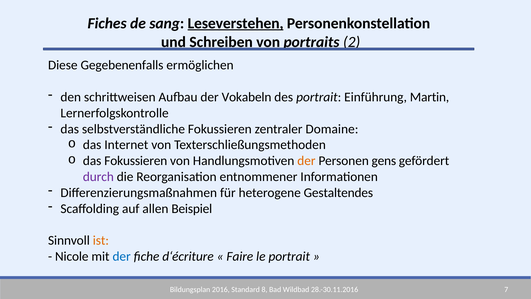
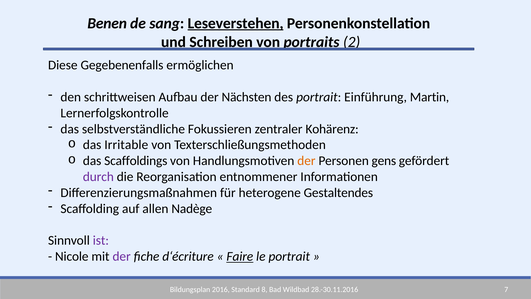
Fiches: Fiches -> Benen (107, 23)
Vokabeln: Vokabeln -> Nächsten (247, 97)
Domaine: Domaine -> Kohärenz (332, 129)
Internet: Internet -> Irritable (126, 145)
das Fokussieren: Fokussieren -> Scaffoldings (136, 161)
Beispiel: Beispiel -> Nadège (192, 208)
ist colour: orange -> purple (101, 240)
der colour: blue -> purple (122, 256)
Faire underline: none -> present (240, 256)
